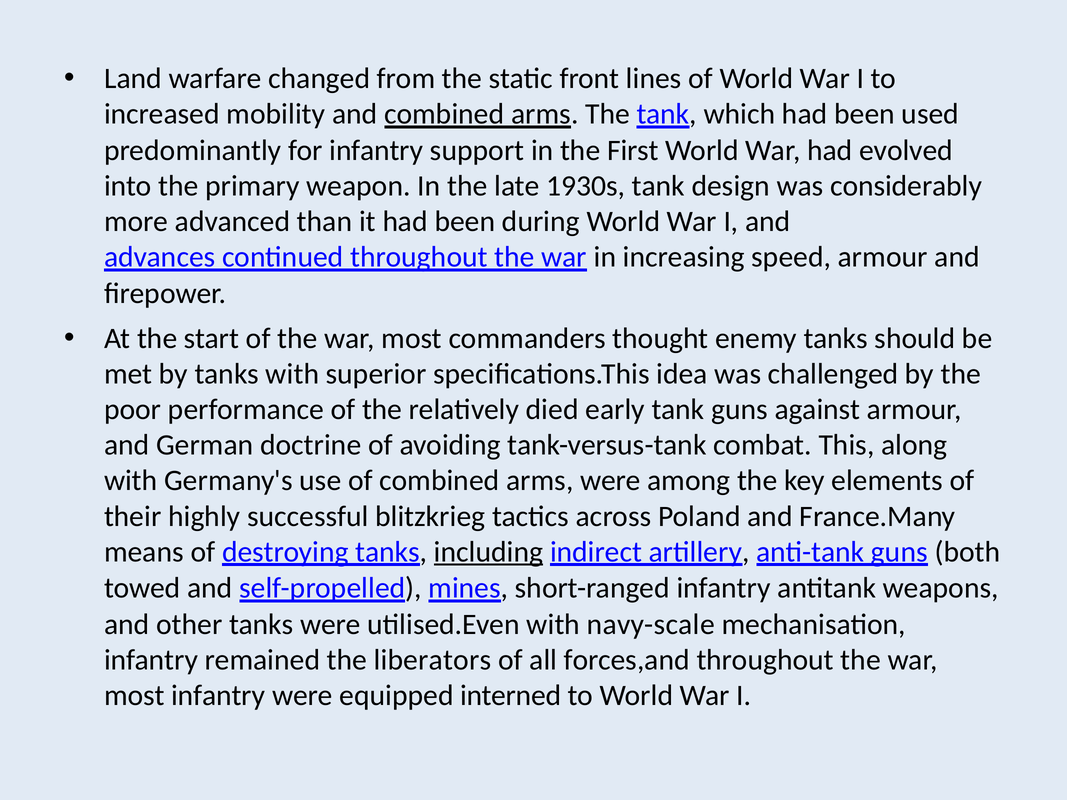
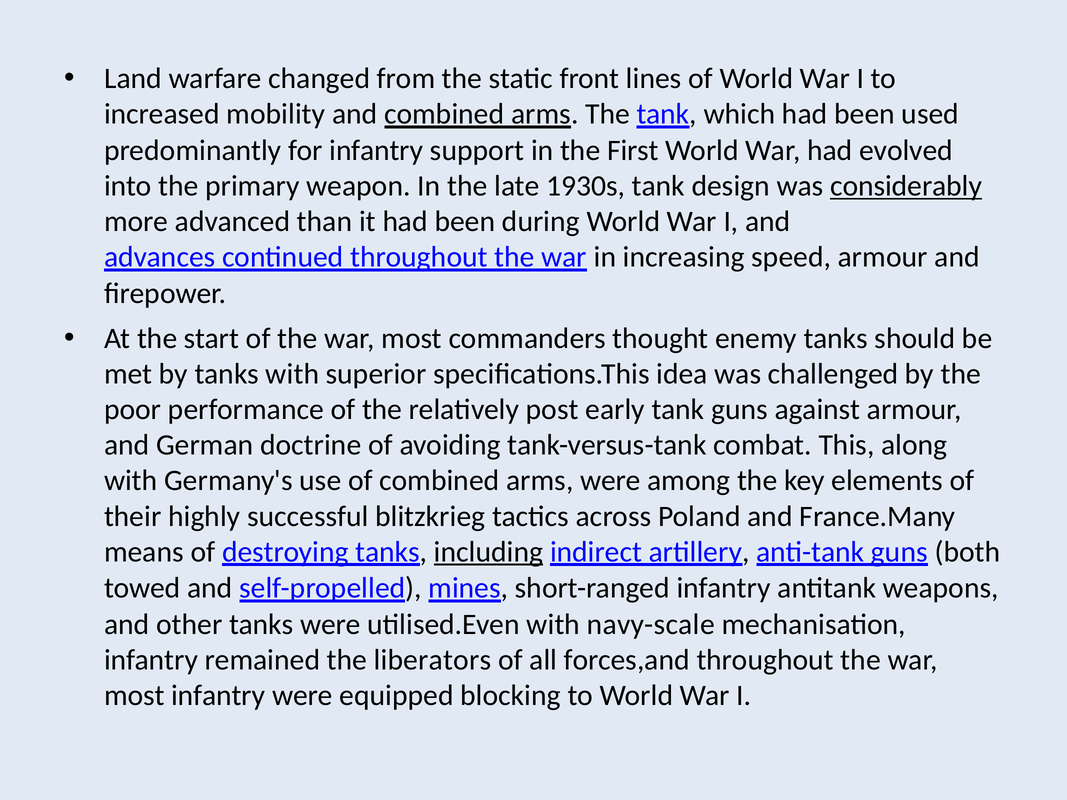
considerably underline: none -> present (906, 186)
died: died -> post (552, 410)
interned: interned -> blocking (511, 696)
